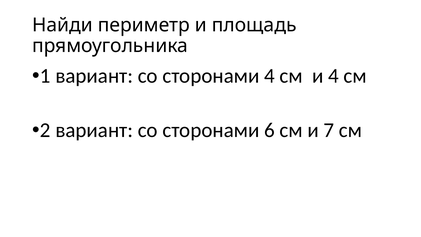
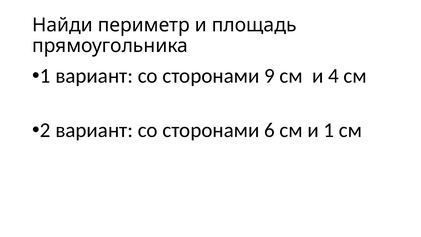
сторонами 4: 4 -> 9 (269, 76)
и 7: 7 -> 1 (329, 130)
